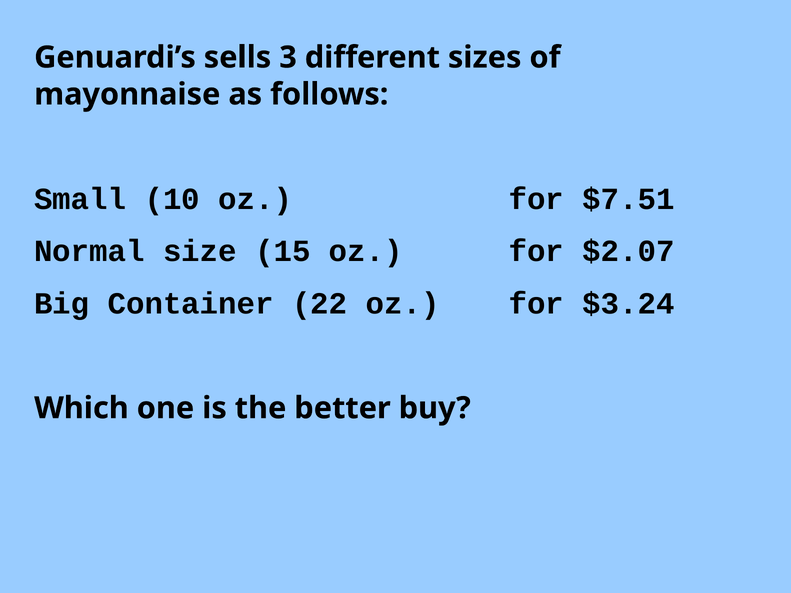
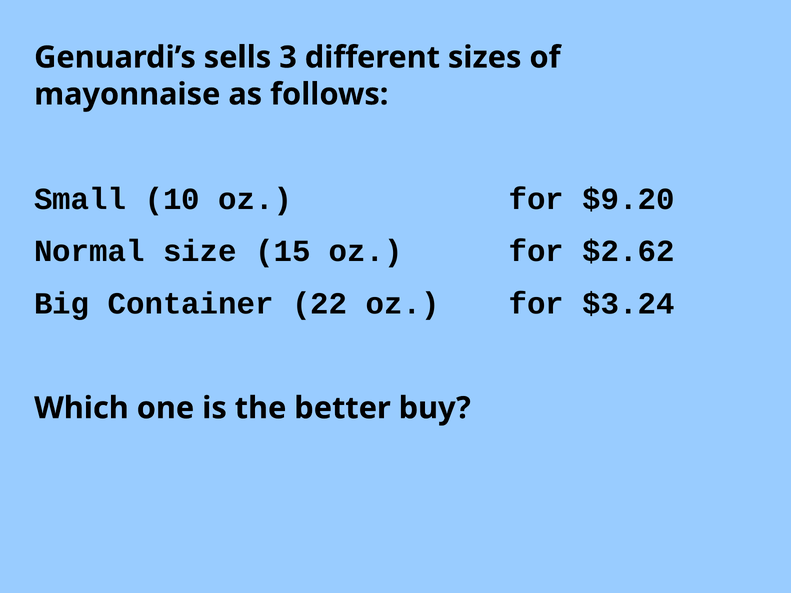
$7.51: $7.51 -> $9.20 (628, 199)
$2.07: $2.07 -> $2.62 (628, 251)
